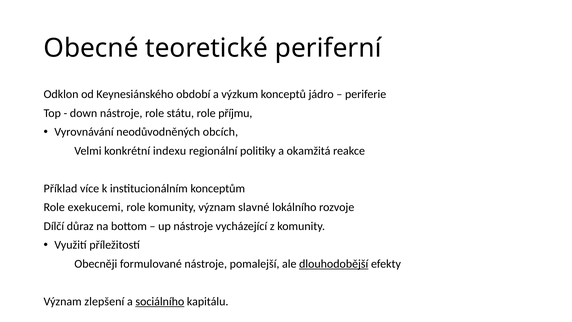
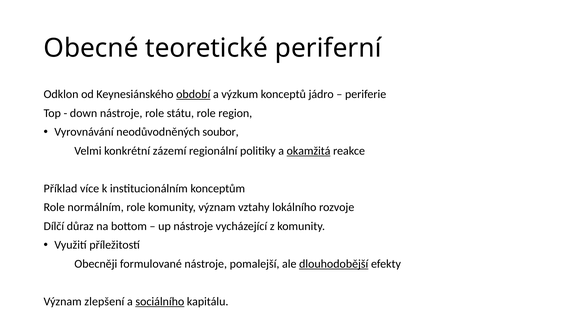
období underline: none -> present (193, 94)
příjmu: příjmu -> region (235, 113)
obcích: obcích -> soubor (221, 132)
indexu: indexu -> zázemí (170, 151)
okamžitá underline: none -> present (309, 151)
exekucemi: exekucemi -> normálním (96, 207)
slavné: slavné -> vztahy (254, 207)
